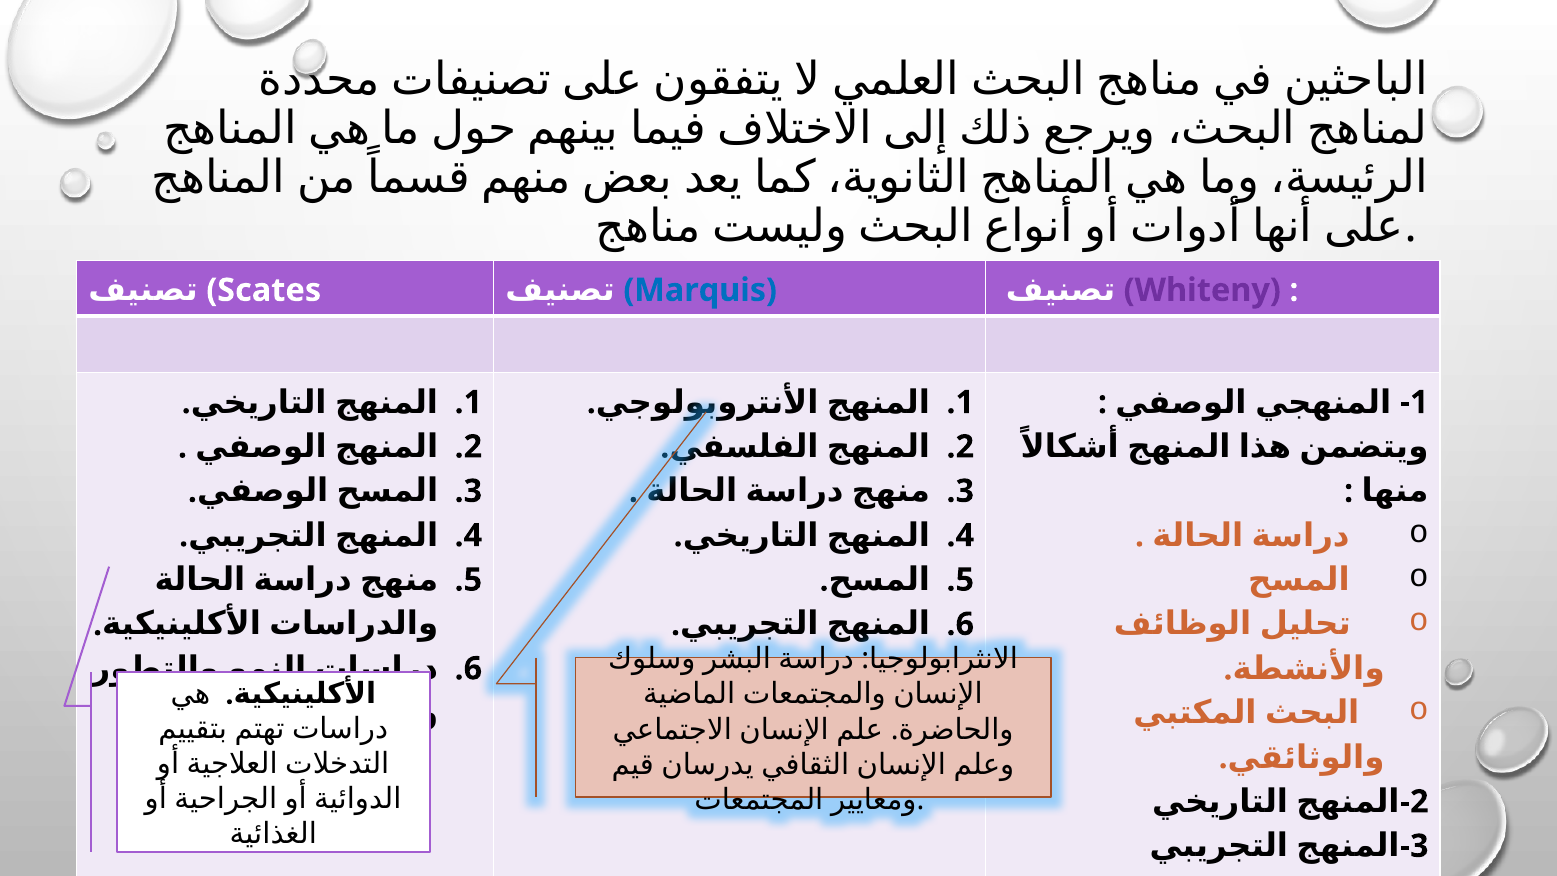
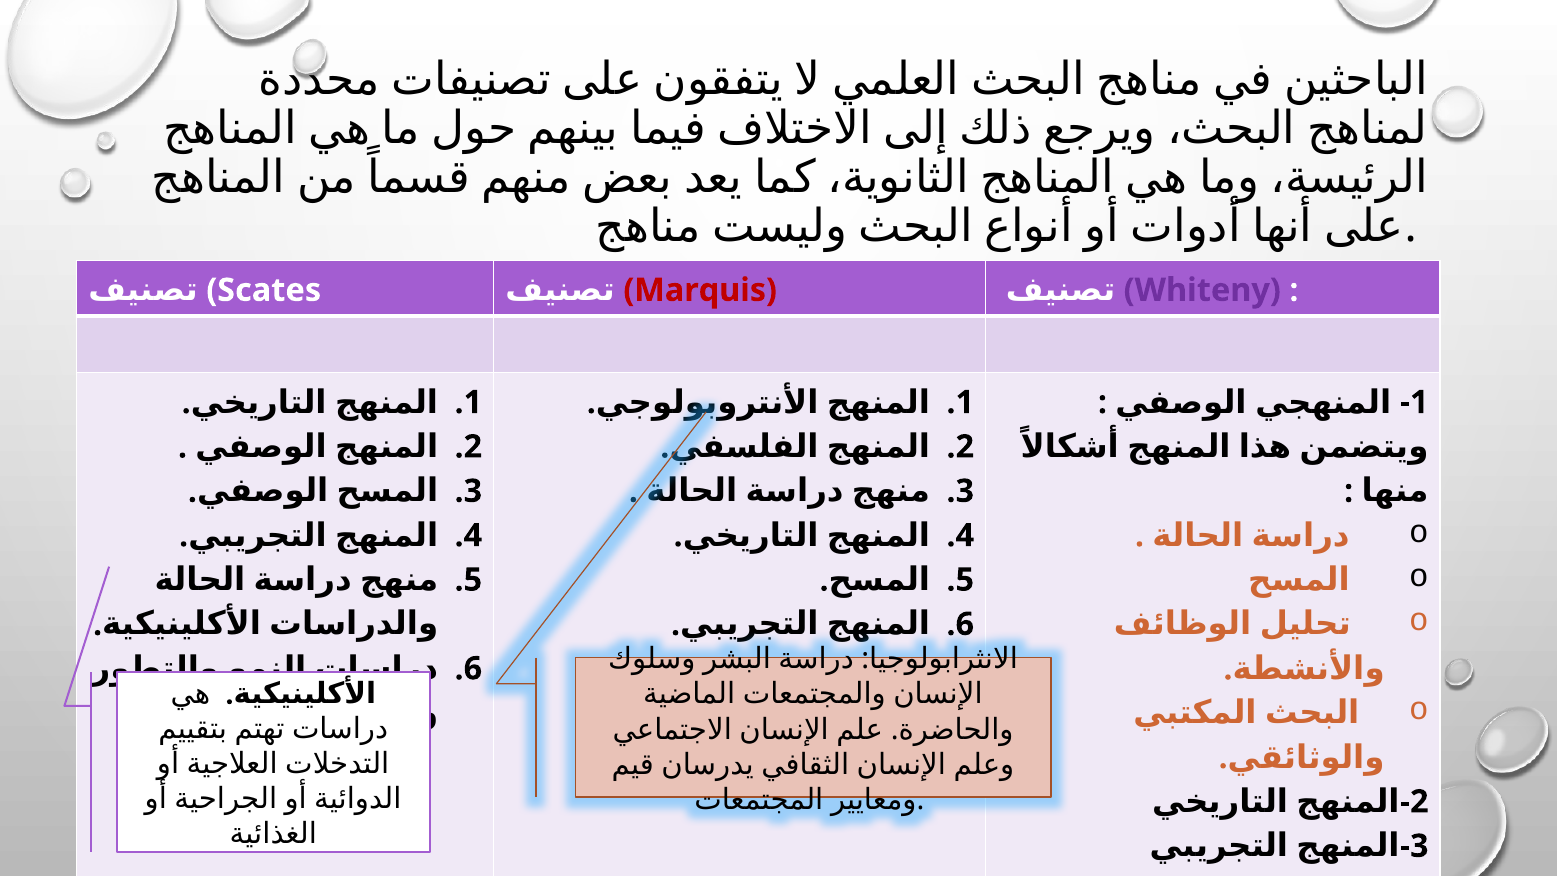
Marquis colour: blue -> red (700, 290)
